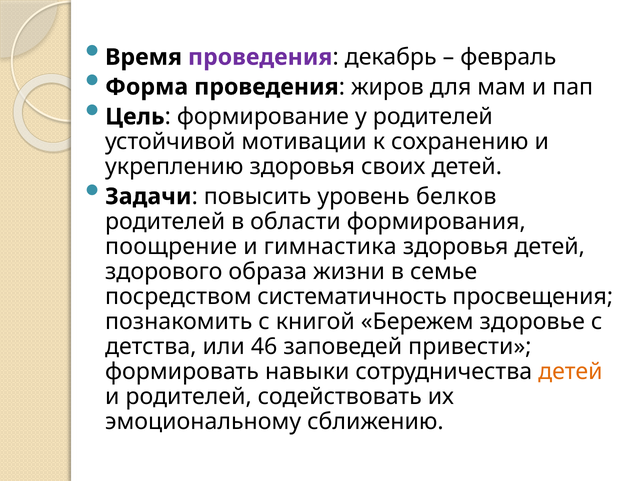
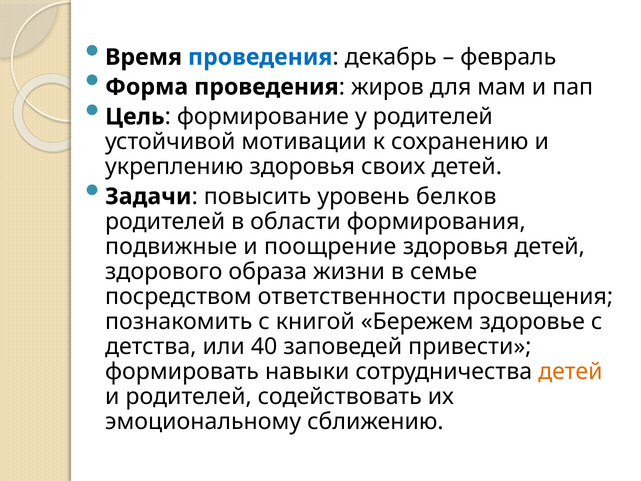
проведения colour: purple -> blue (260, 57)
поощрение: поощрение -> подвижные (171, 246)
гимнастика: гимнастика -> поощрение (330, 246)
систематичность: систематичность -> ответственности (352, 296)
46: 46 -> 40 (264, 346)
